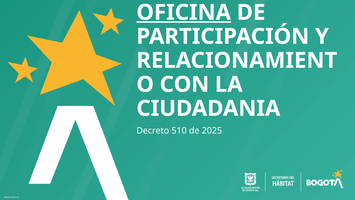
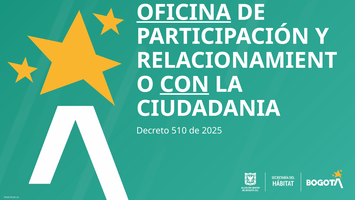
CON underline: none -> present (184, 84)
